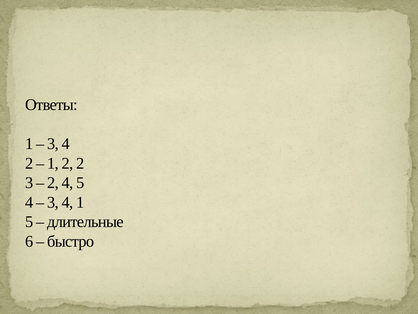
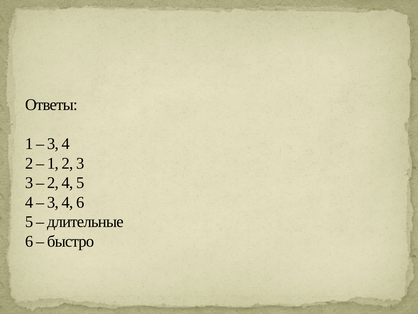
2 2: 2 -> 3 (80, 163)
4 1: 1 -> 6 (80, 202)
